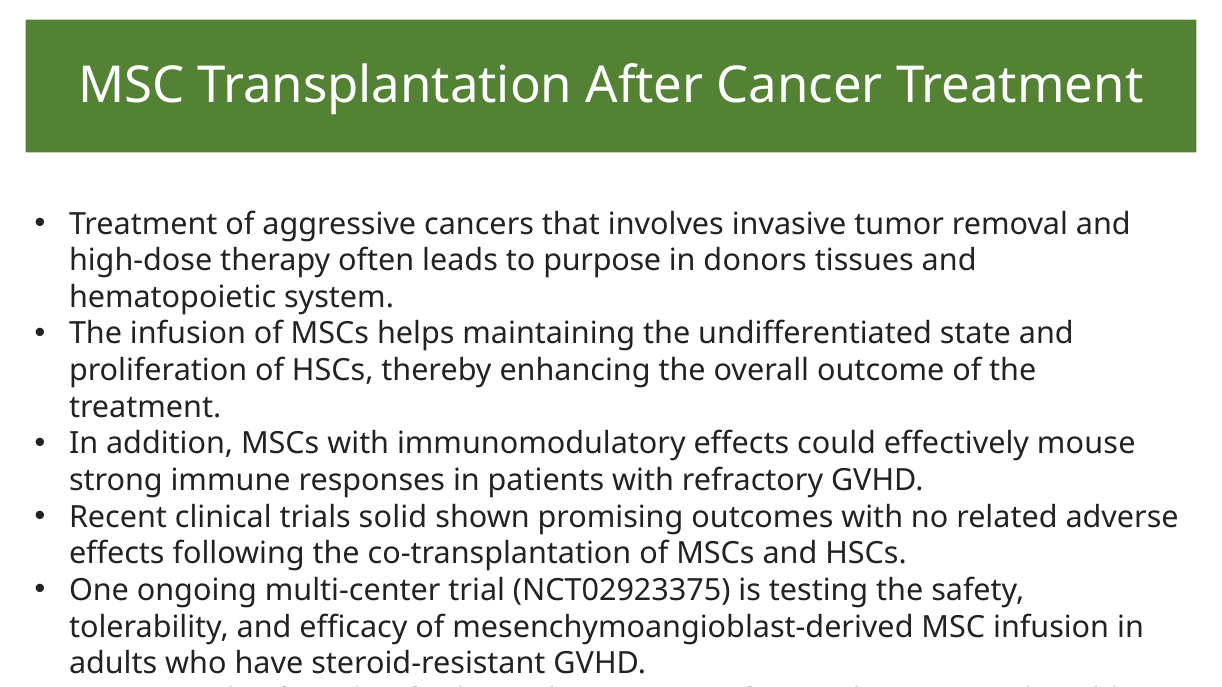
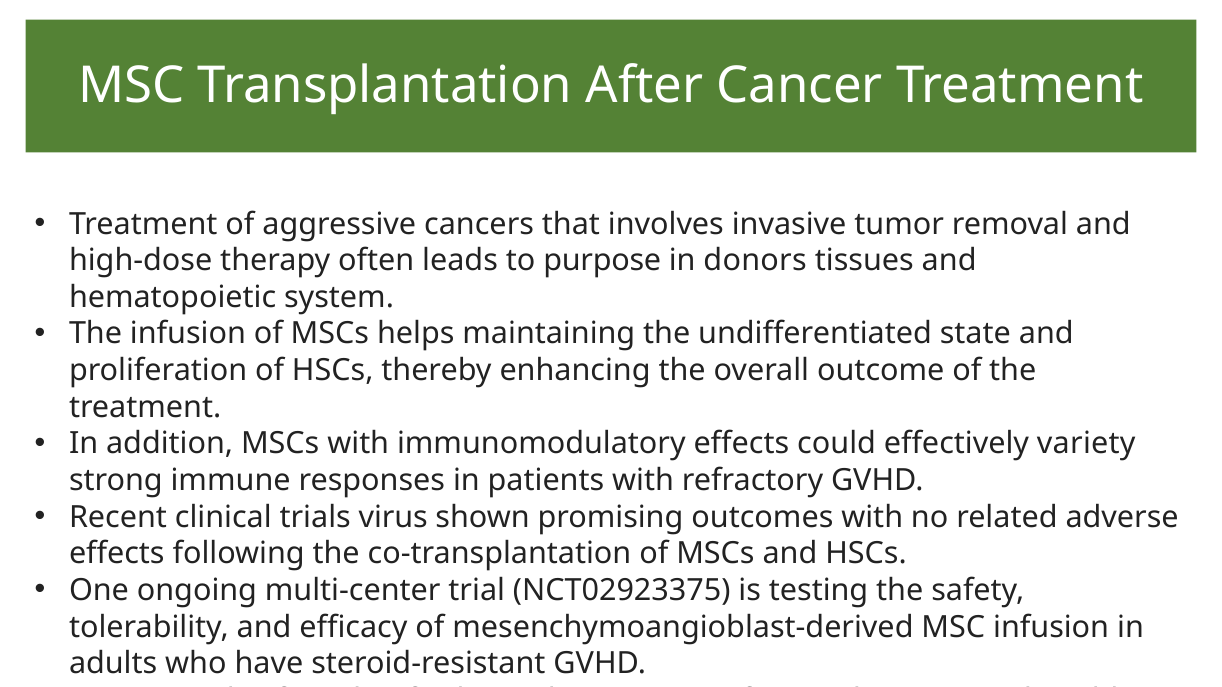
mouse: mouse -> variety (1086, 444)
solid: solid -> virus (393, 517)
